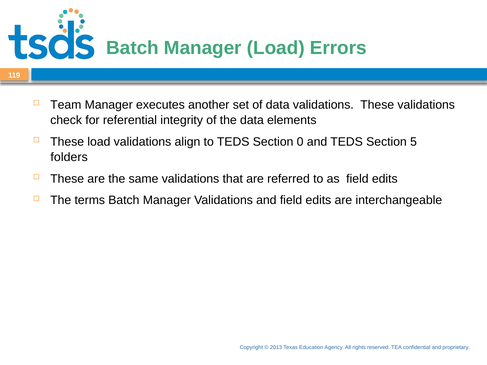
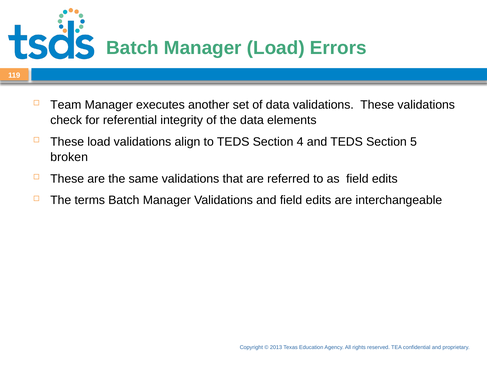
0: 0 -> 4 (300, 142)
folders: folders -> broken (69, 157)
